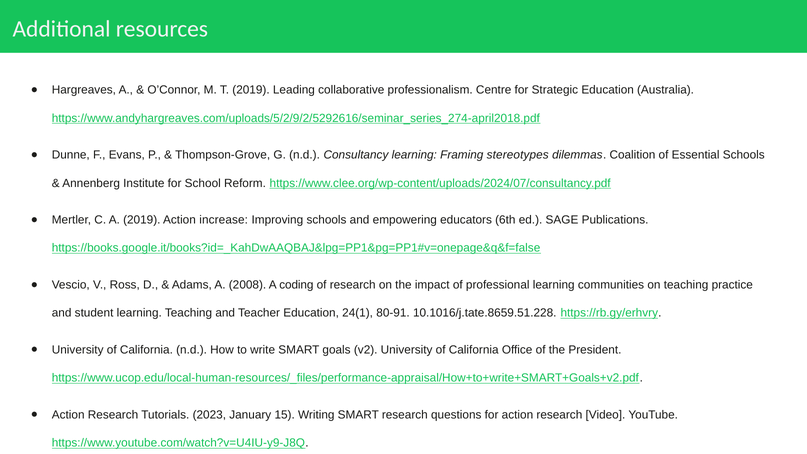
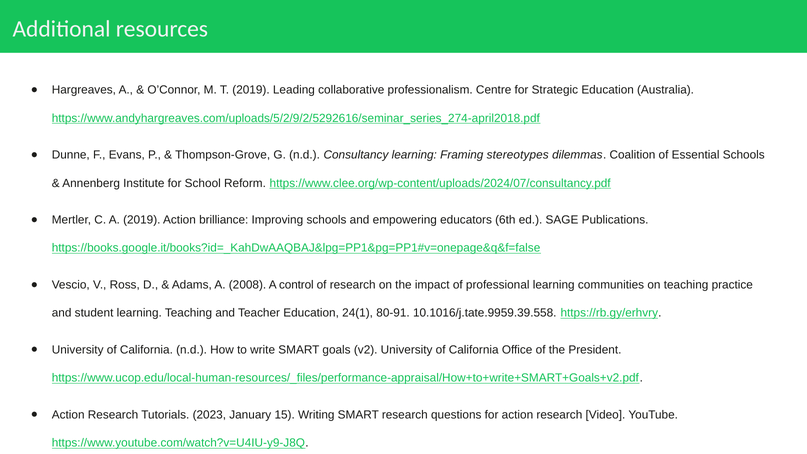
increase: increase -> brilliance (224, 220)
coding: coding -> control (296, 285)
10.1016/j.tate.8659.51.228: 10.1016/j.tate.8659.51.228 -> 10.1016/j.tate.9959.39.558 (485, 313)
